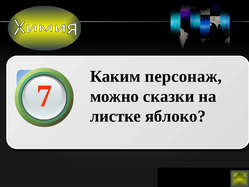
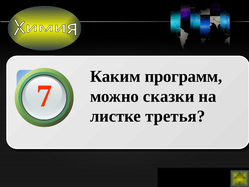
персонаж: персонаж -> программ (183, 76)
яблоко: яблоко -> третья (175, 116)
